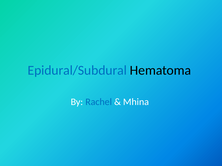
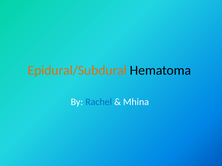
Epidural/Subdural colour: blue -> orange (77, 71)
